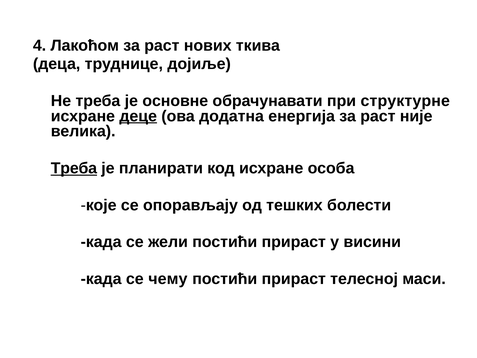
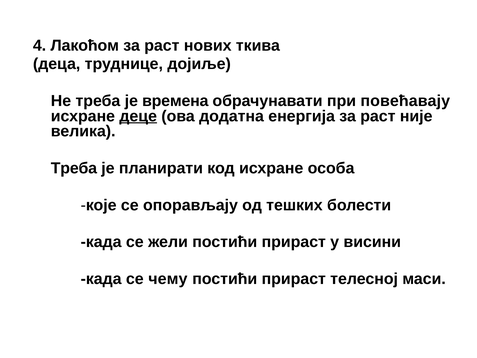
основне: основне -> времена (175, 101)
структурне: структурне -> повећавају (405, 101)
Треба underline: present -> none (74, 168)
